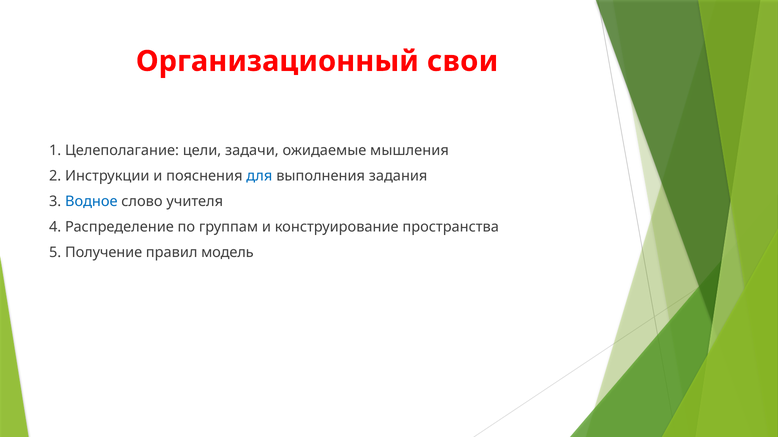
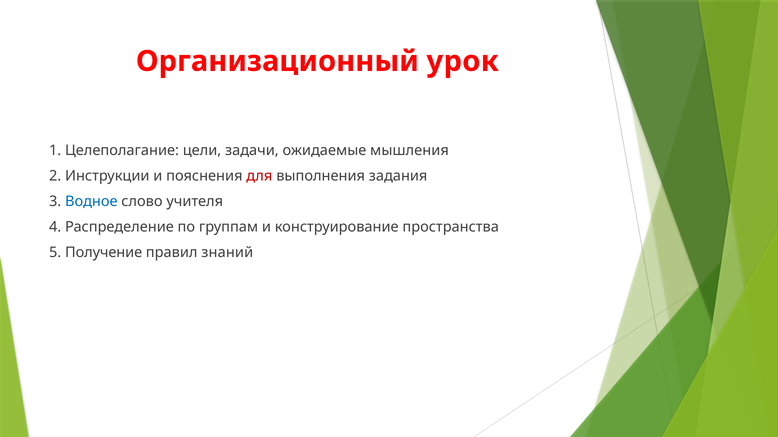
свои: свои -> урок (463, 61)
для colour: blue -> red (259, 176)
модель: модель -> знаний (227, 253)
